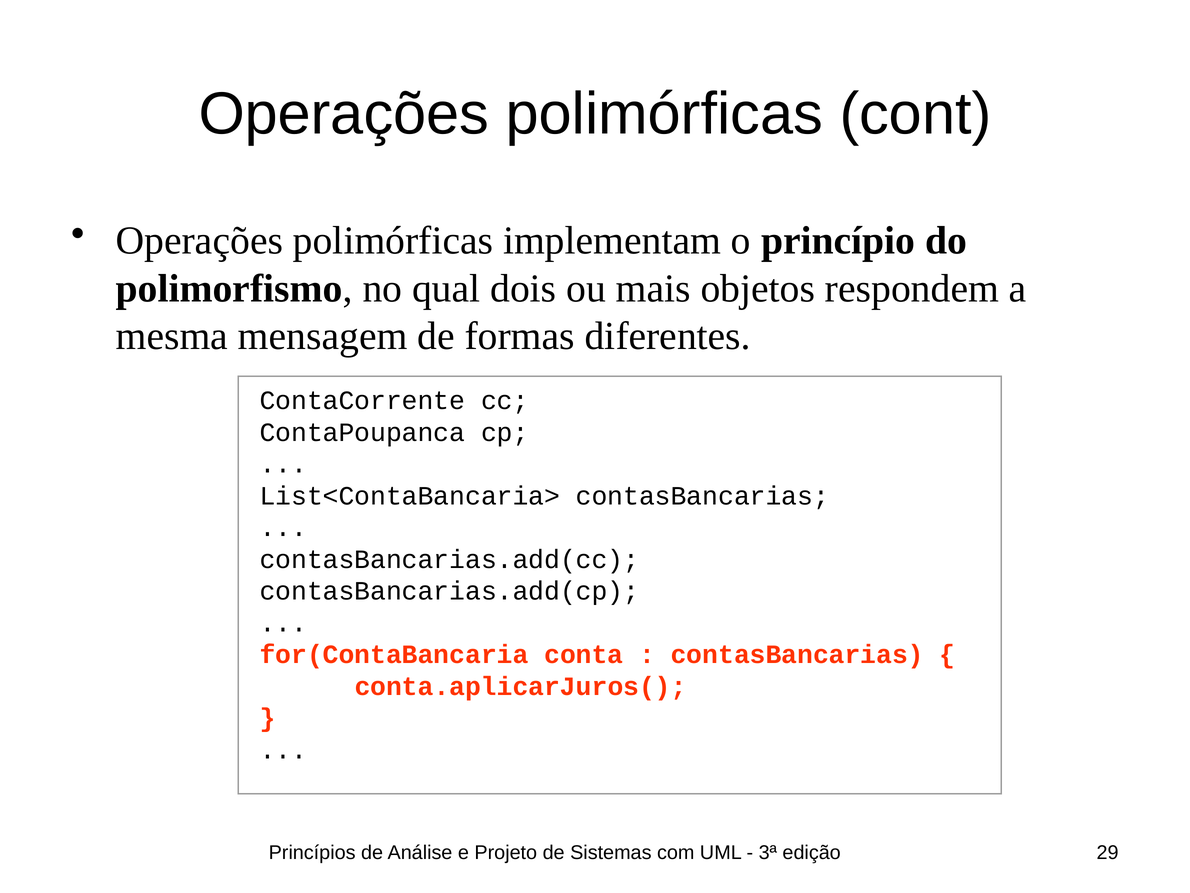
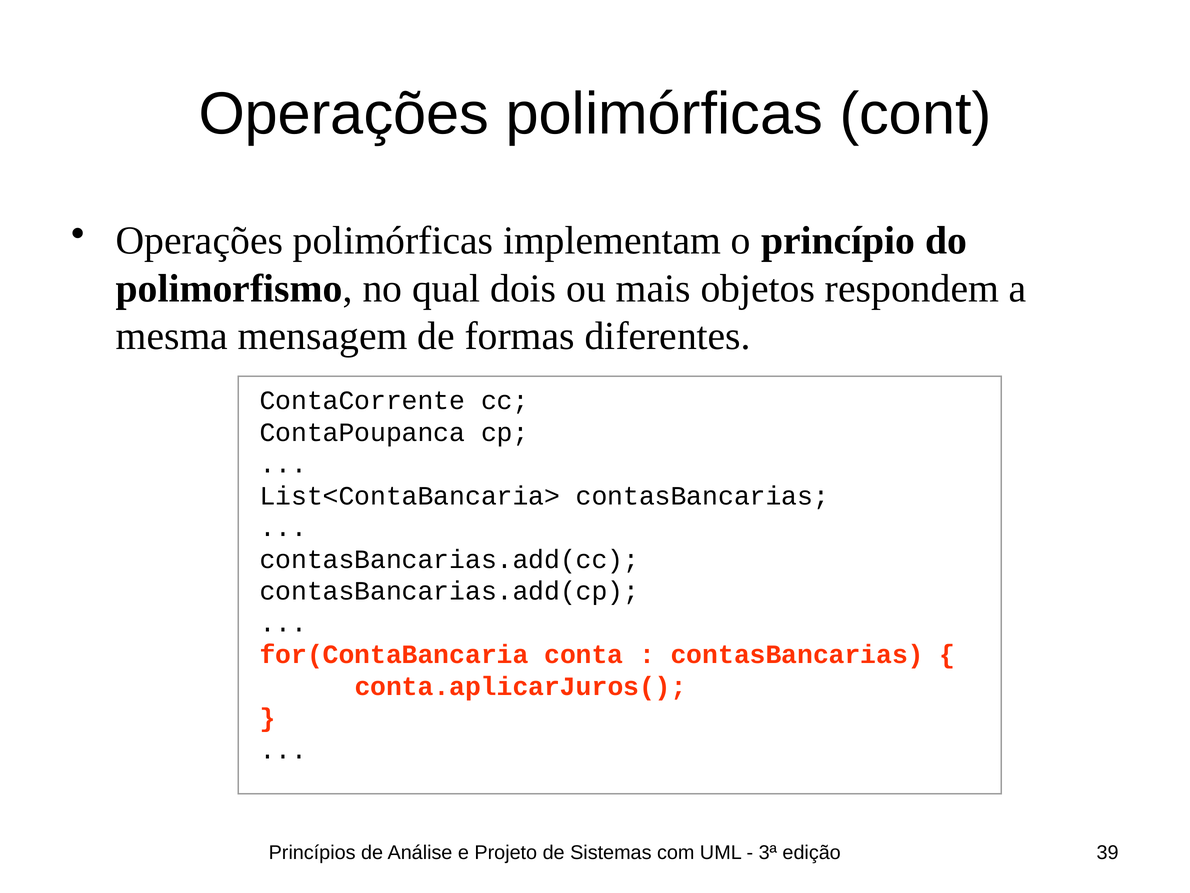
29: 29 -> 39 (1108, 852)
